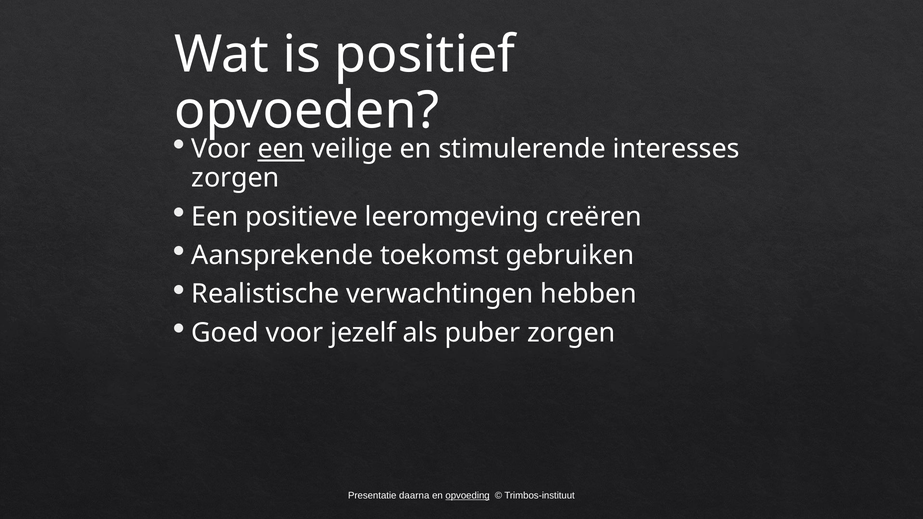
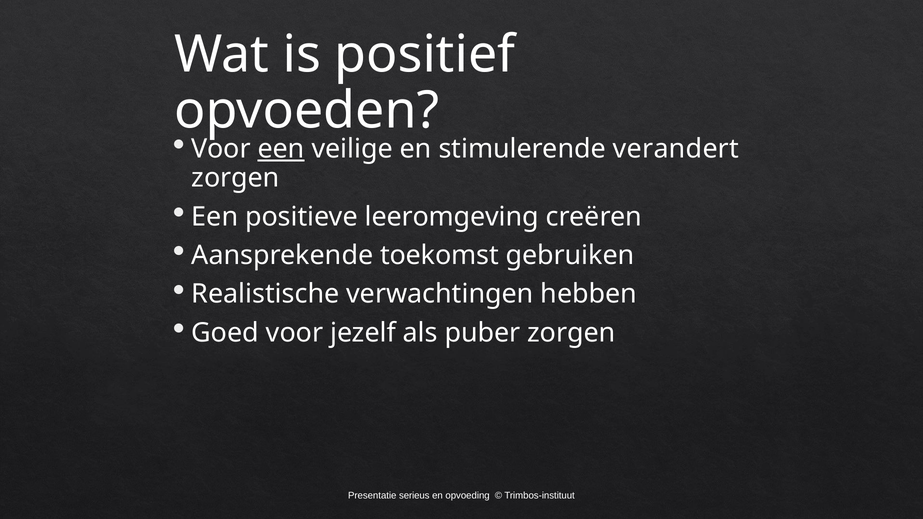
interesses: interesses -> verandert (676, 149)
daarna: daarna -> serieus (414, 496)
opvoeding underline: present -> none (468, 496)
